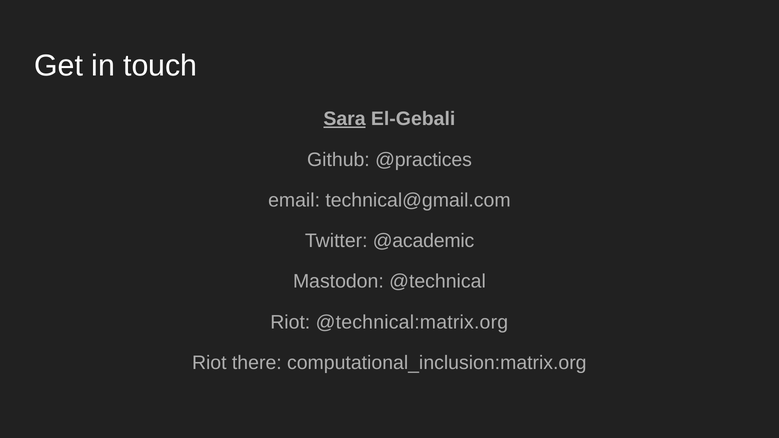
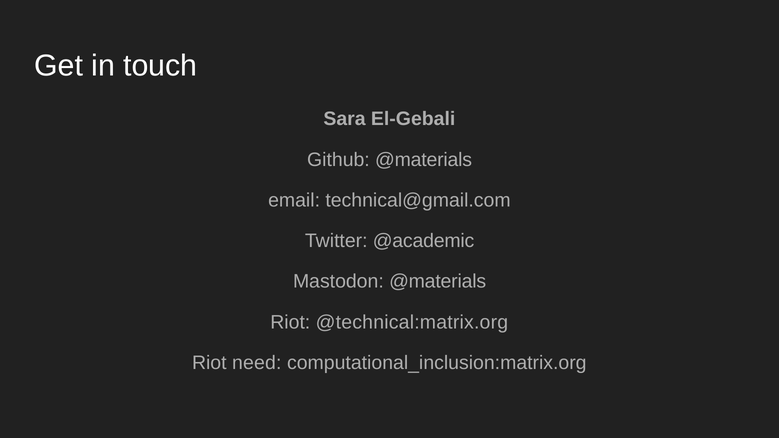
Sara underline: present -> none (345, 119)
Github @practices: @practices -> @materials (424, 160)
Mastodon @technical: @technical -> @materials (438, 282)
there: there -> need (257, 363)
